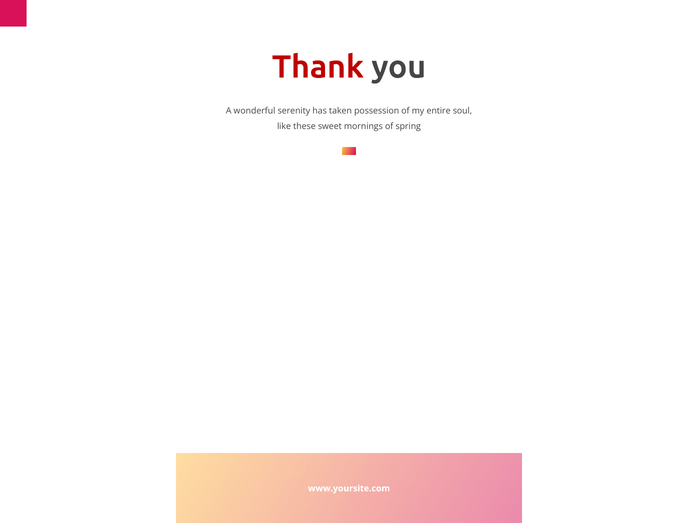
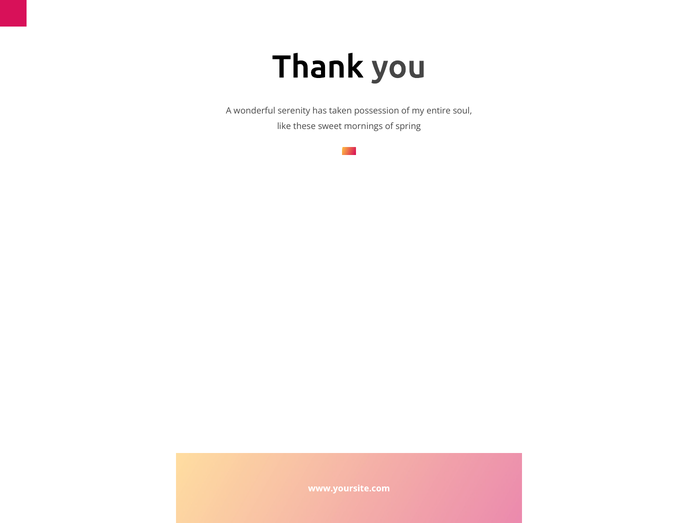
Thank colour: red -> black (318, 67)
